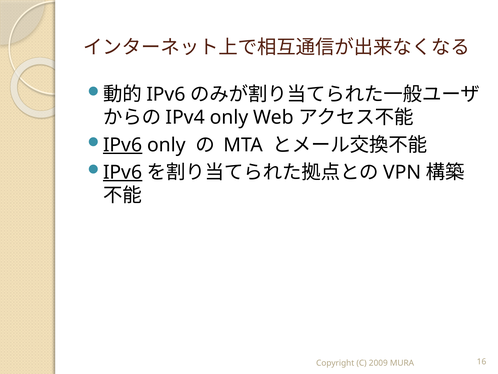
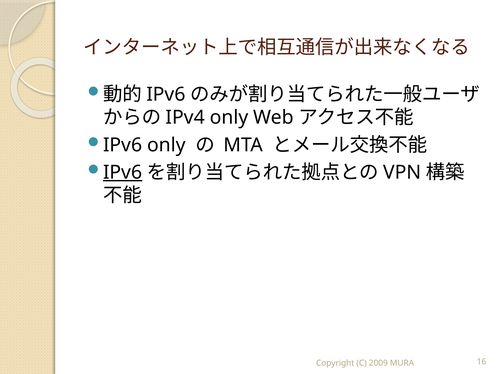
IPv6 underline: present -> none (123, 145)
